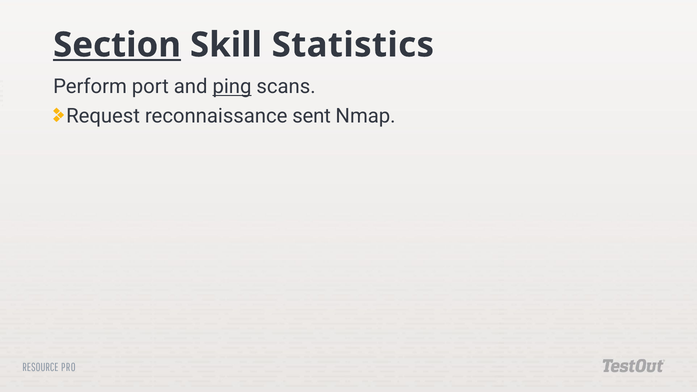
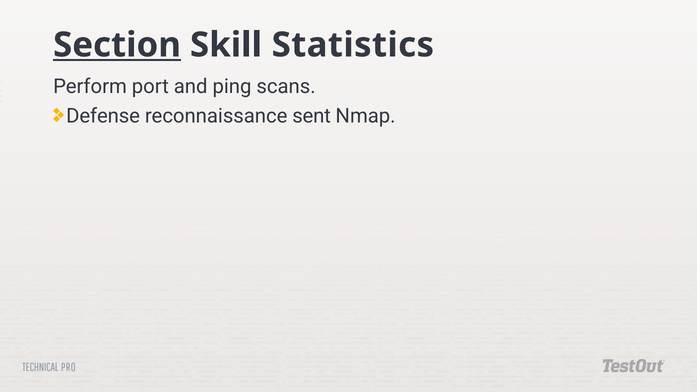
ping underline: present -> none (232, 87)
Request: Request -> Defense (103, 116)
RESOURCE: RESOURCE -> TECHNICAL (40, 368)
